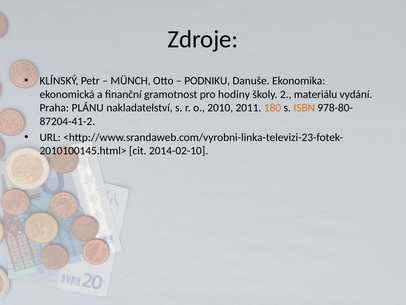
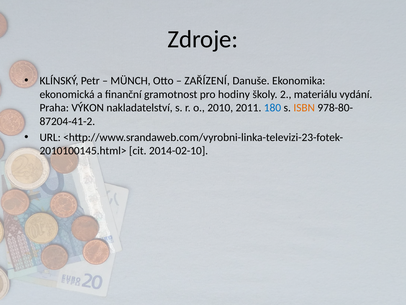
PODNIKU: PODNIKU -> ZAŘÍZENÍ (207, 81)
PLÁNU: PLÁNU -> VÝKON (88, 108)
180 colour: orange -> blue (272, 108)
